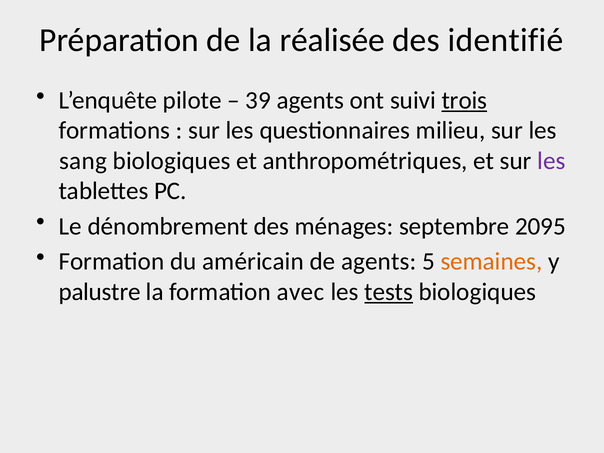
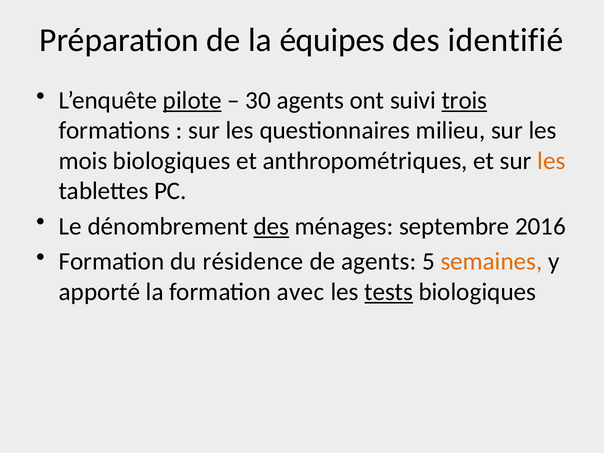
réalisée: réalisée -> équipes (332, 40)
pilote underline: none -> present (192, 100)
39: 39 -> 30 (258, 100)
sang: sang -> mois (83, 161)
les colour: purple -> orange (551, 161)
des underline: none -> present (271, 226)
2095: 2095 -> 2016 (540, 226)
américain: américain -> résidence (253, 262)
palustre: palustre -> apporté (100, 292)
